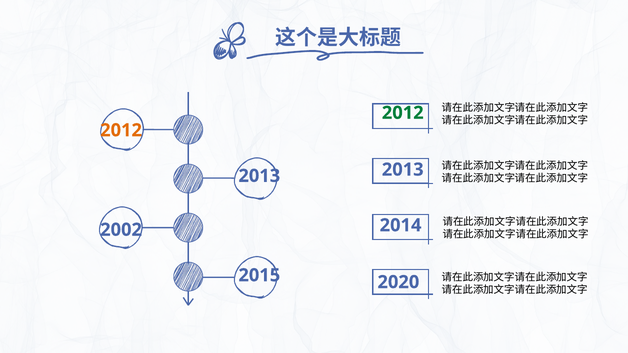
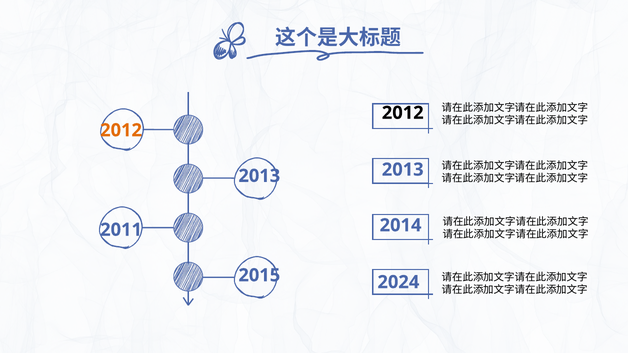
2012 colour: green -> black (403, 113)
2002: 2002 -> 2011 (121, 230)
2020: 2020 -> 2024 (398, 282)
